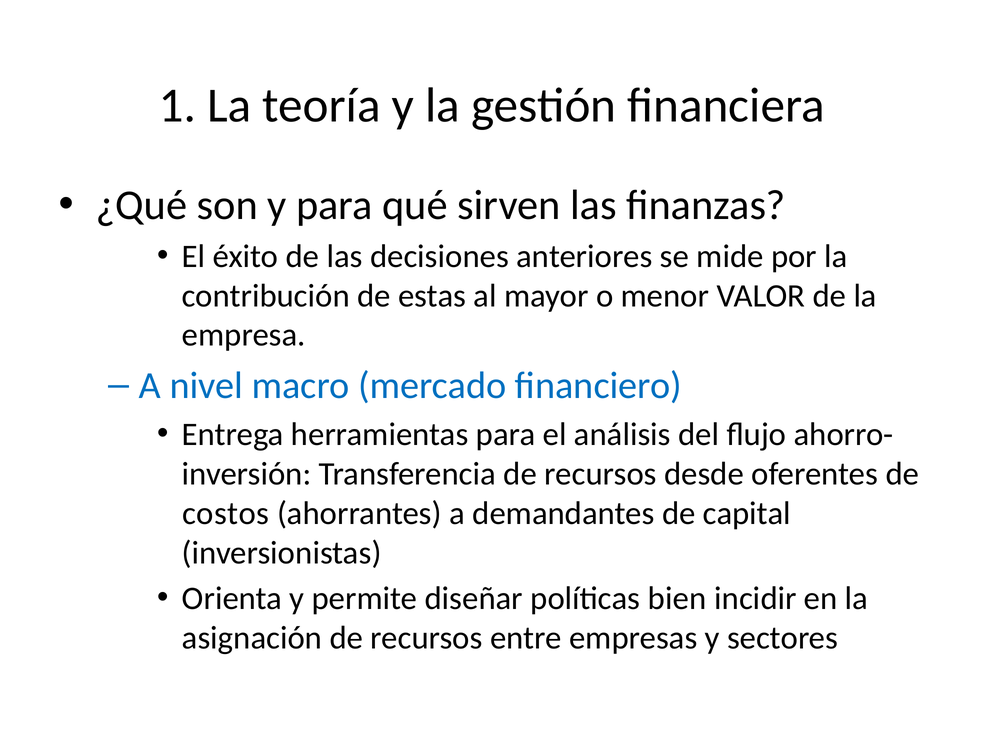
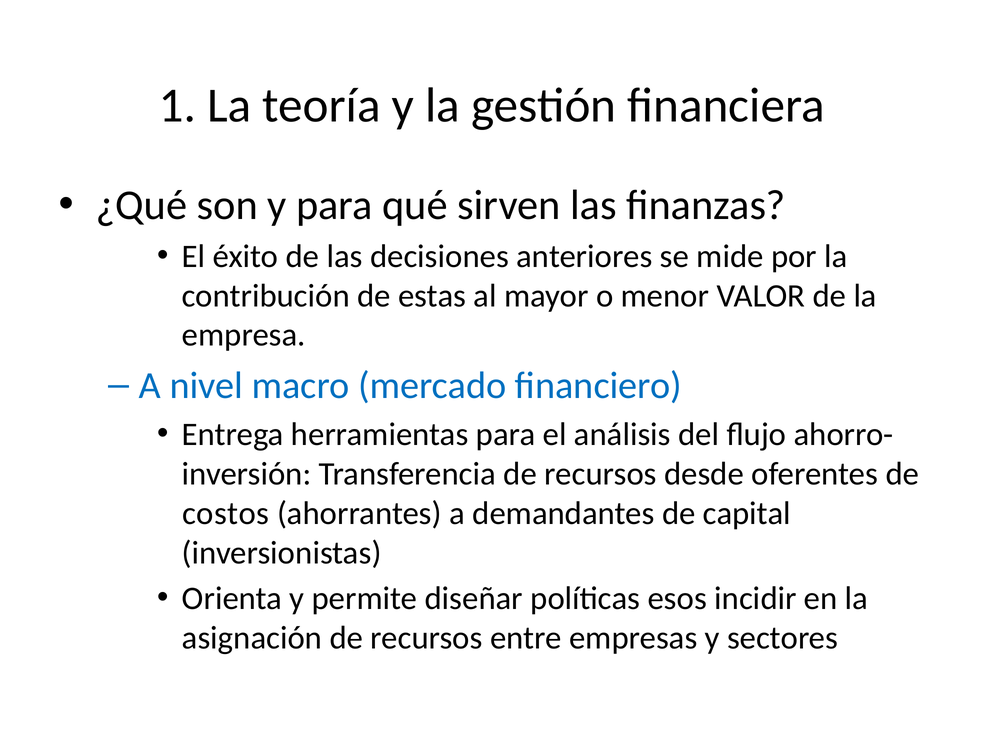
bien: bien -> esos (677, 599)
